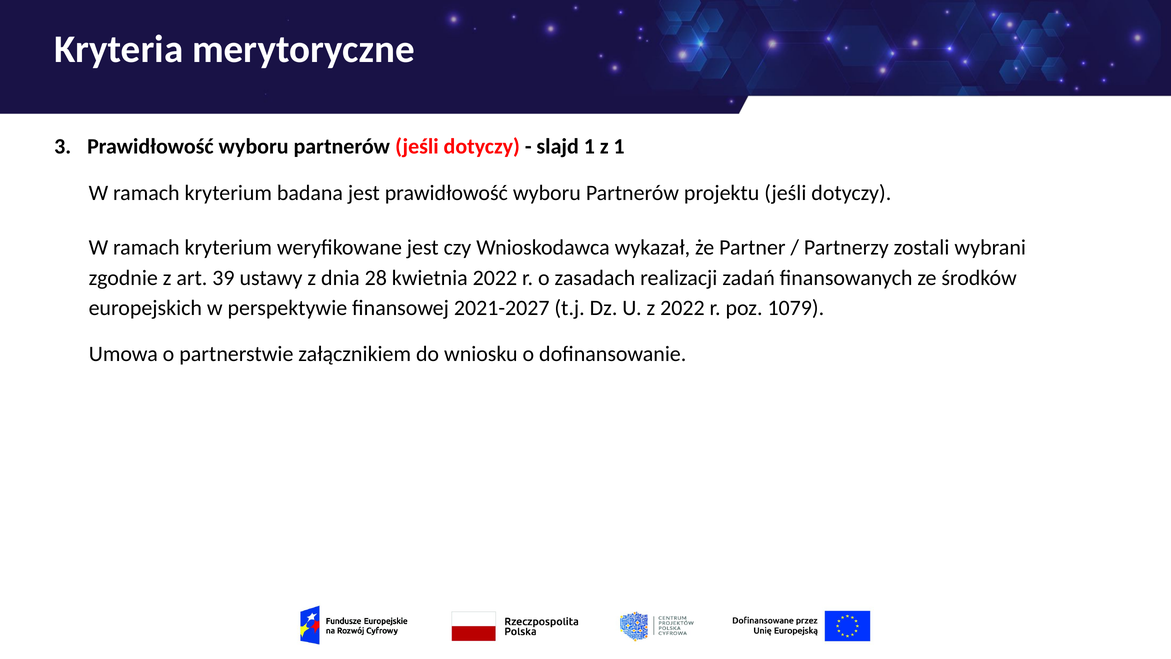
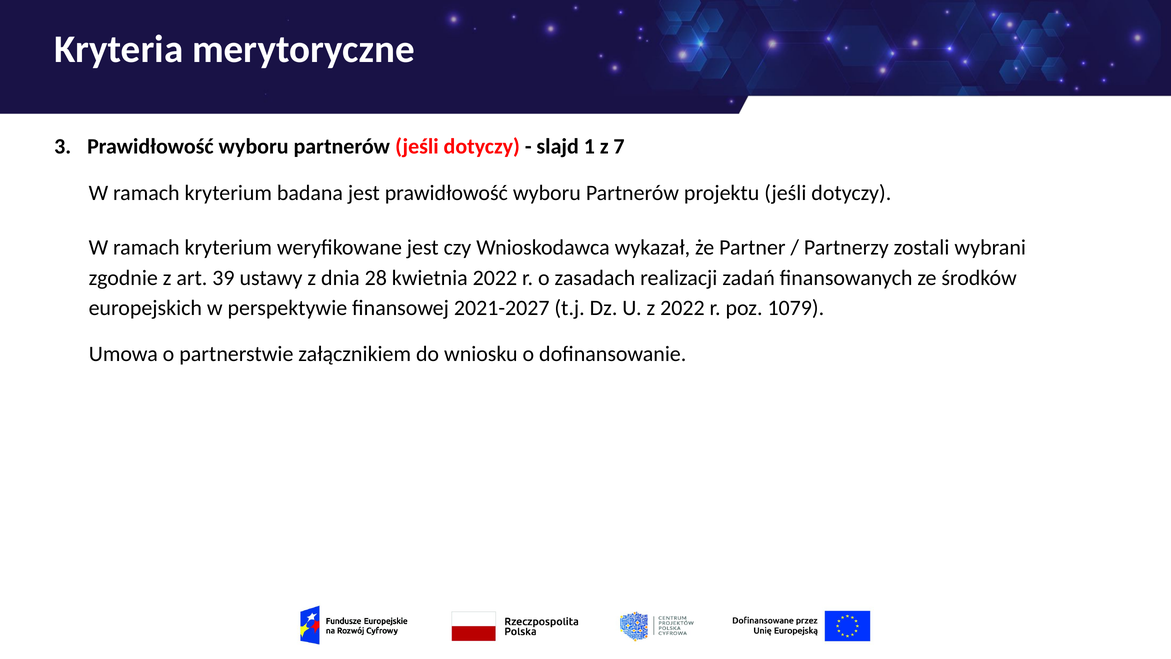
z 1: 1 -> 7 (619, 147)
